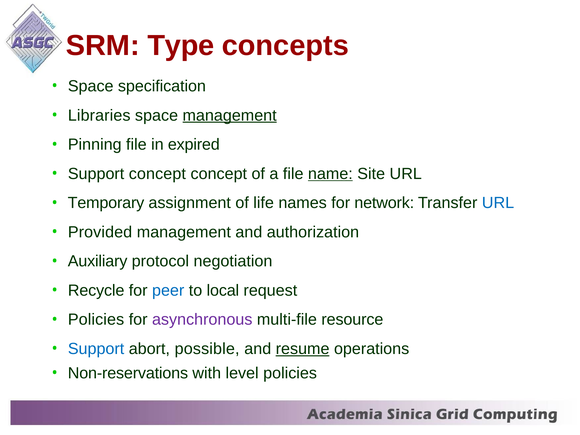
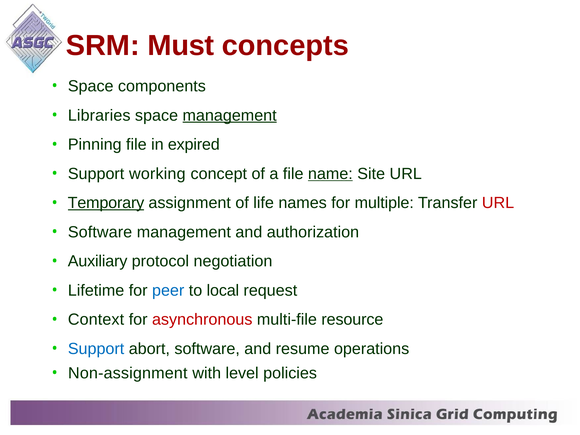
Type: Type -> Must (181, 46)
specification: specification -> components (162, 86)
Support concept: concept -> working (157, 174)
Temporary underline: none -> present (106, 203)
network: network -> multiple (384, 203)
URL colour: blue -> red (498, 203)
Provided: Provided -> Software (100, 232)
Recycle: Recycle -> Lifetime (96, 290)
Policies: Policies -> Context (96, 320)
asynchronous colour: purple -> red (202, 320)
abort possible: possible -> software (207, 349)
resume underline: present -> none (303, 349)
Non-reservations: Non-reservations -> Non-assignment (128, 373)
